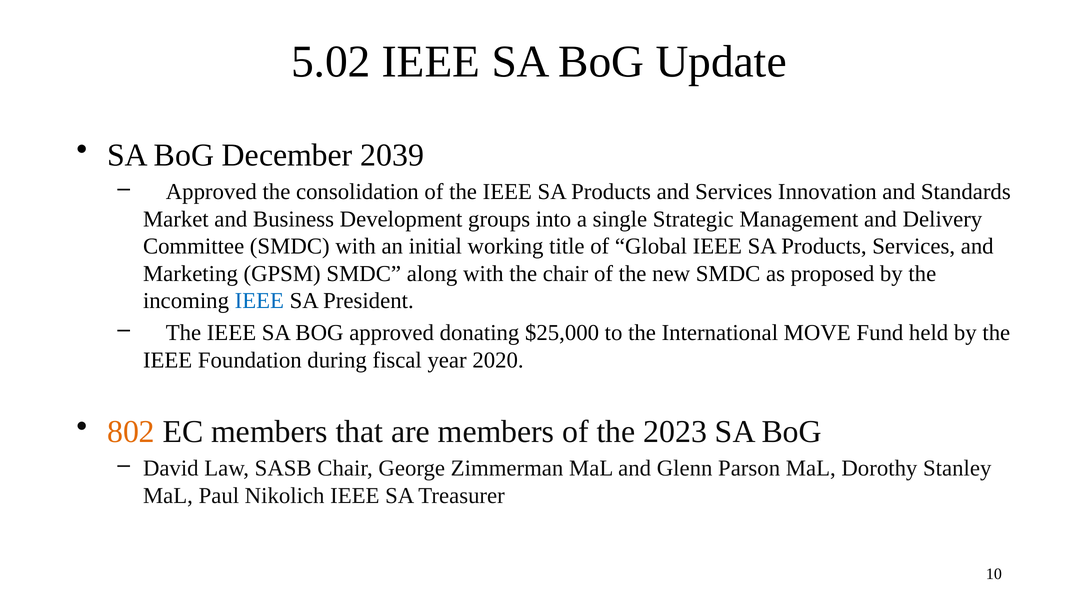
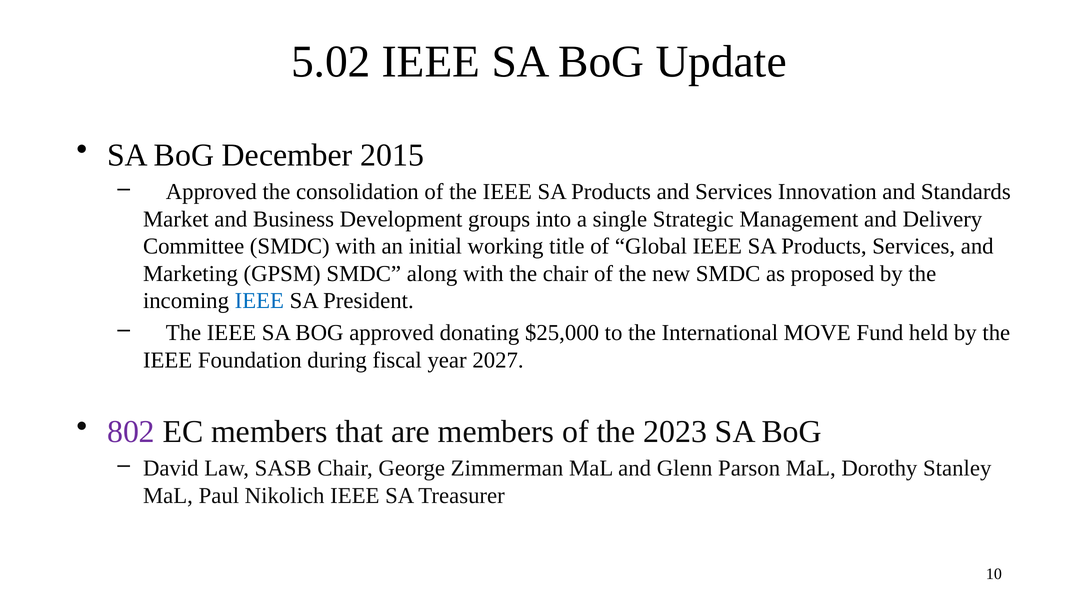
2039: 2039 -> 2015 (392, 155)
2020: 2020 -> 2027 (498, 360)
802 colour: orange -> purple (131, 432)
